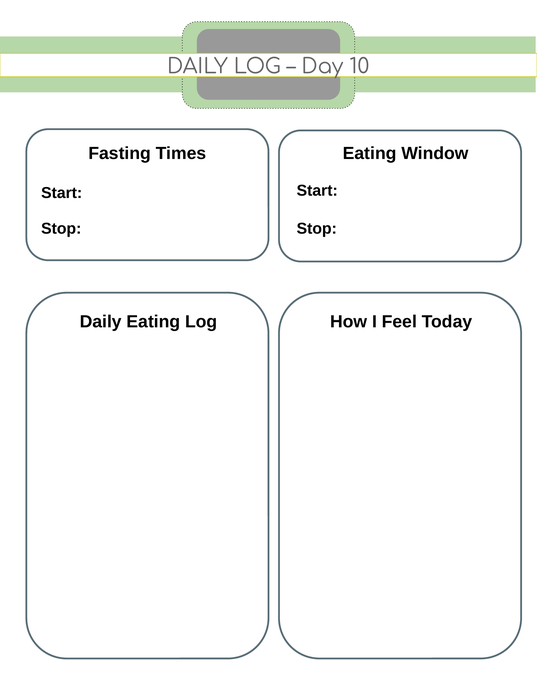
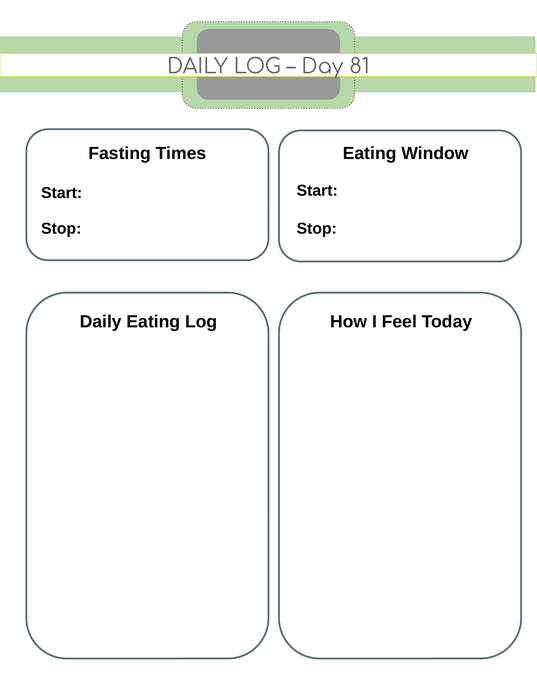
10: 10 -> 81 (360, 67)
